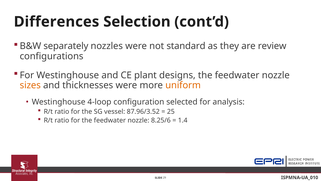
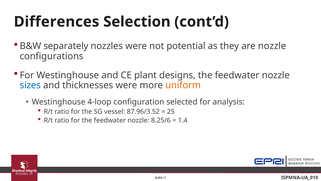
standard: standard -> potential (186, 46)
are review: review -> nozzle (272, 46)
sizes colour: orange -> blue (30, 85)
